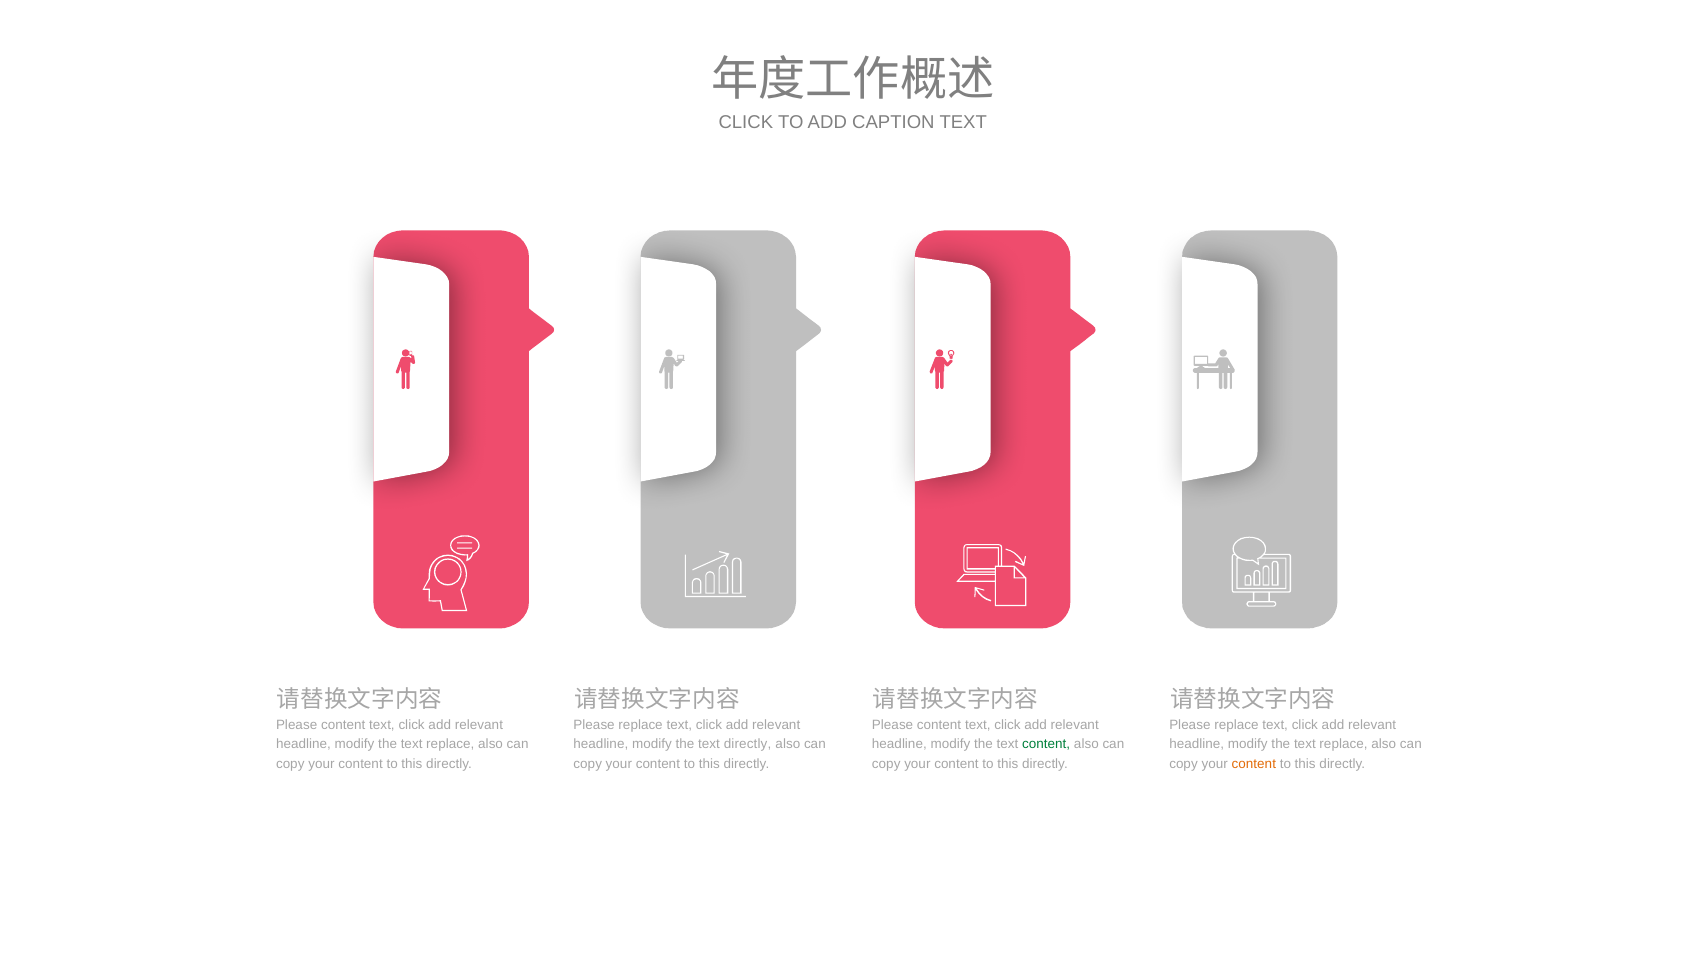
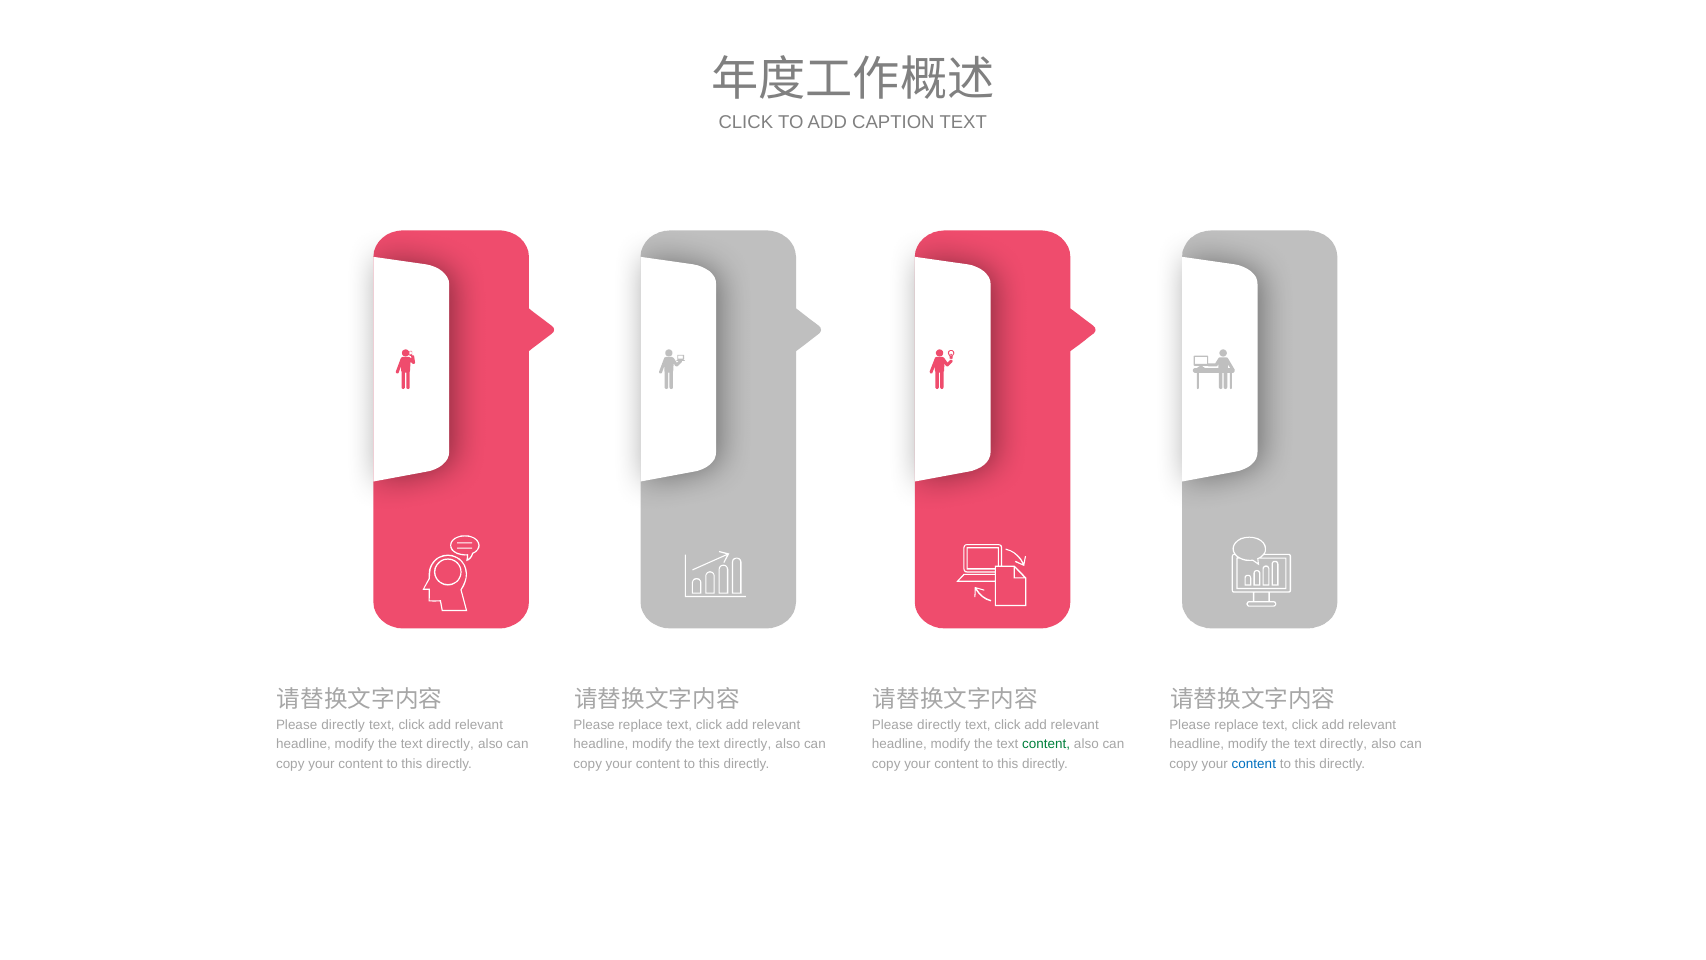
content: content -> directly (343, 725)
content: content -> directly (939, 725)
replace: replace -> directly (450, 744)
replace: replace -> directly (1343, 744)
content colour: orange -> blue (1254, 763)
